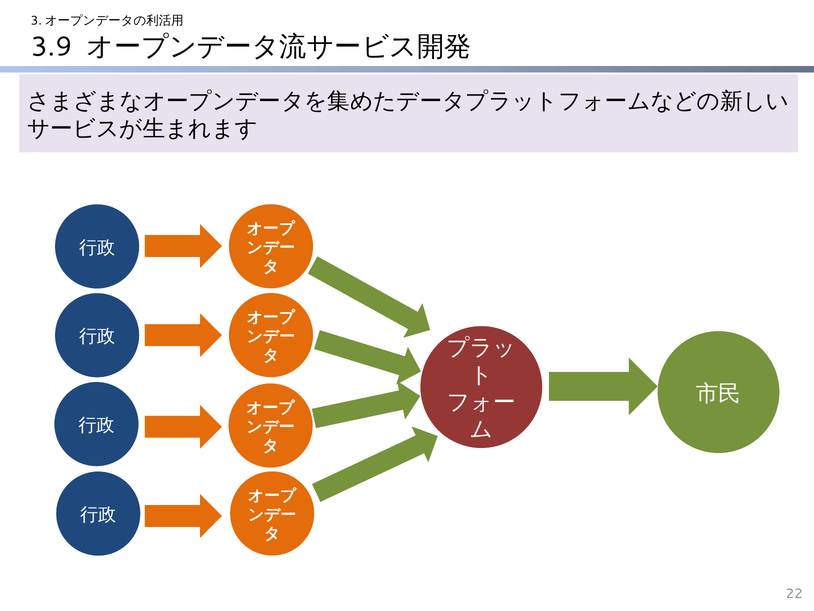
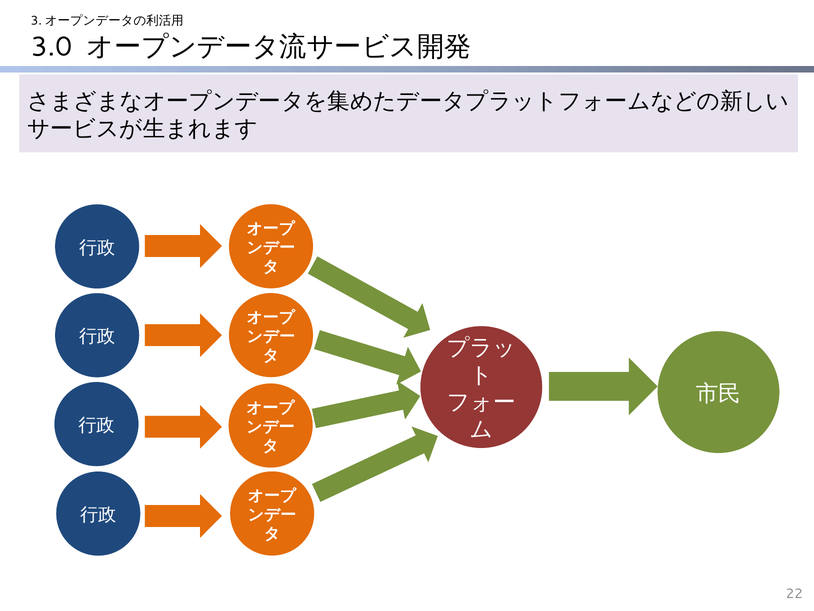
3.9: 3.9 -> 3.0 (51, 47)
